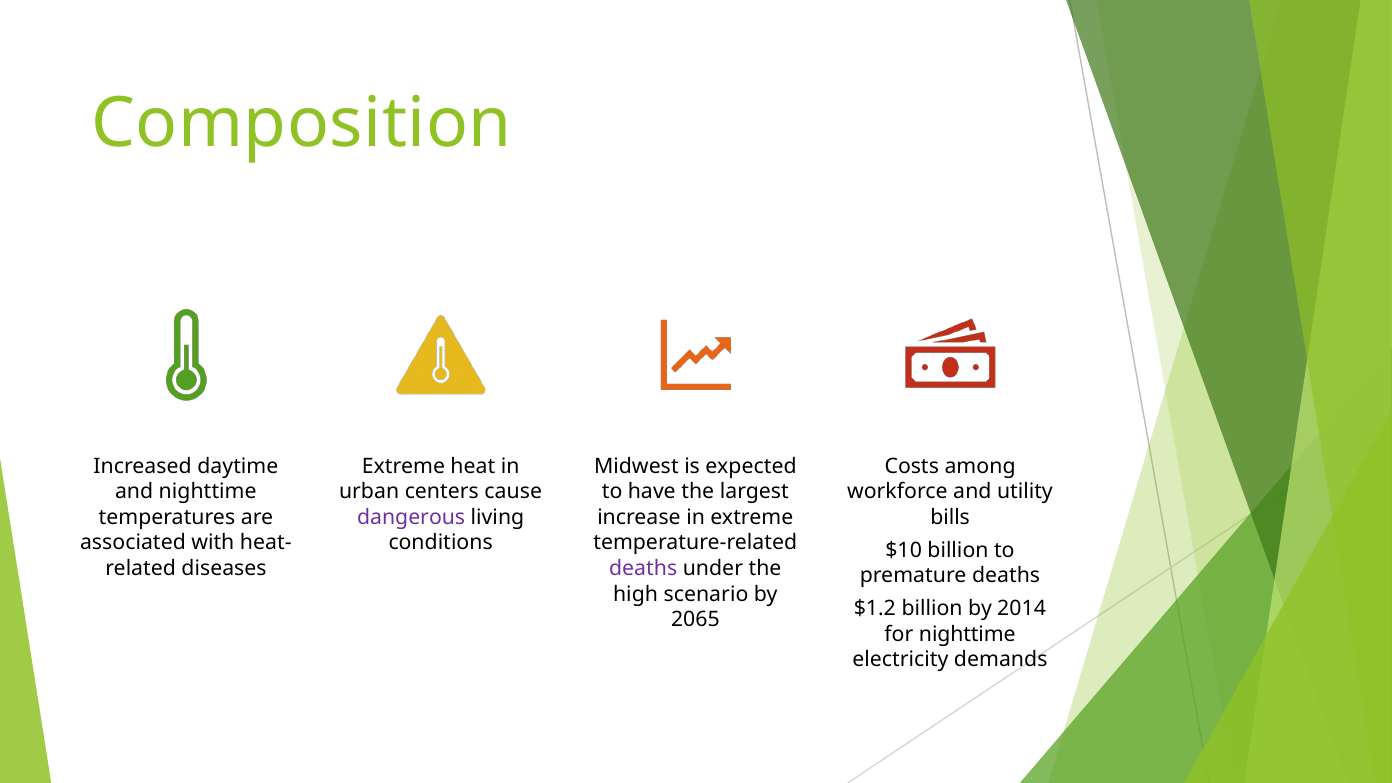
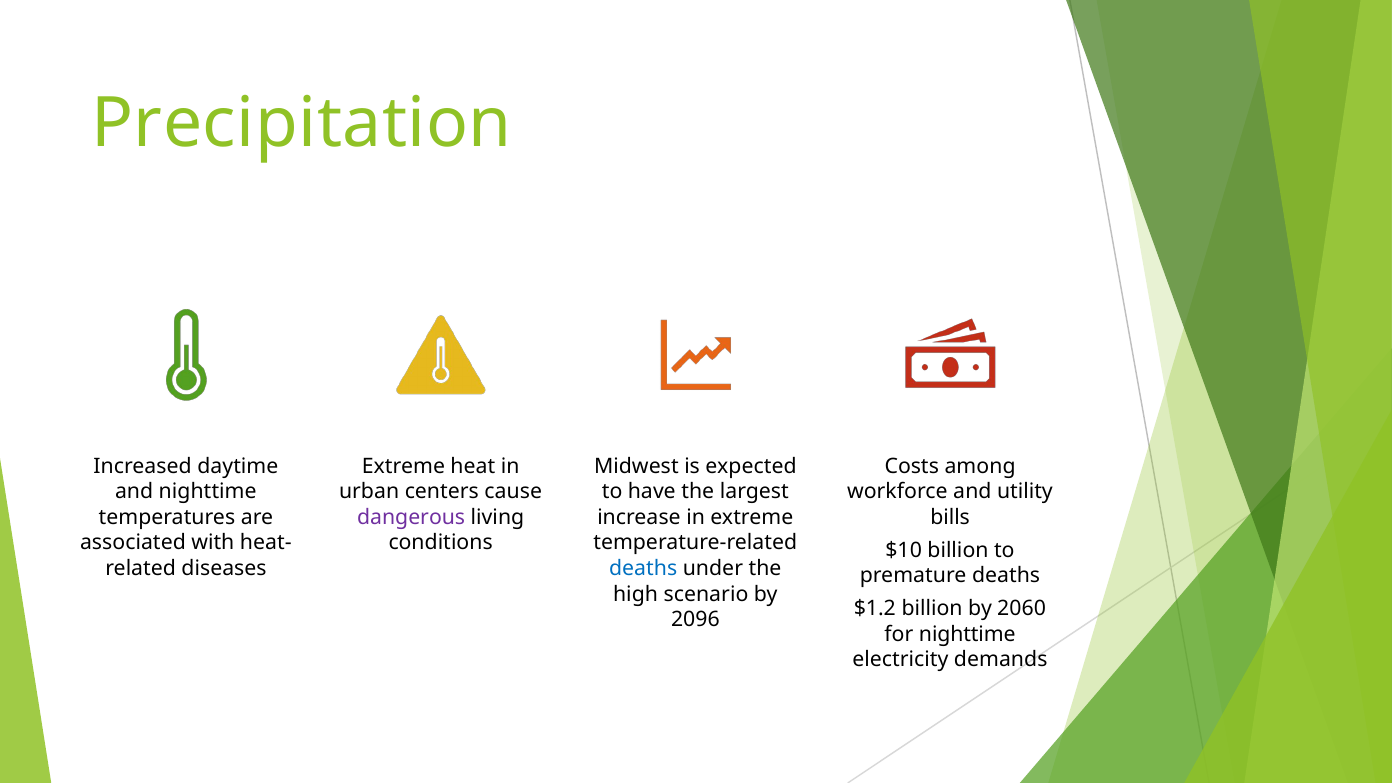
Composition: Composition -> Precipitation (302, 123)
deaths colour: purple -> blue (643, 568)
2014: 2014 -> 2060 (1022, 609)
2065: 2065 -> 2096 (695, 620)
